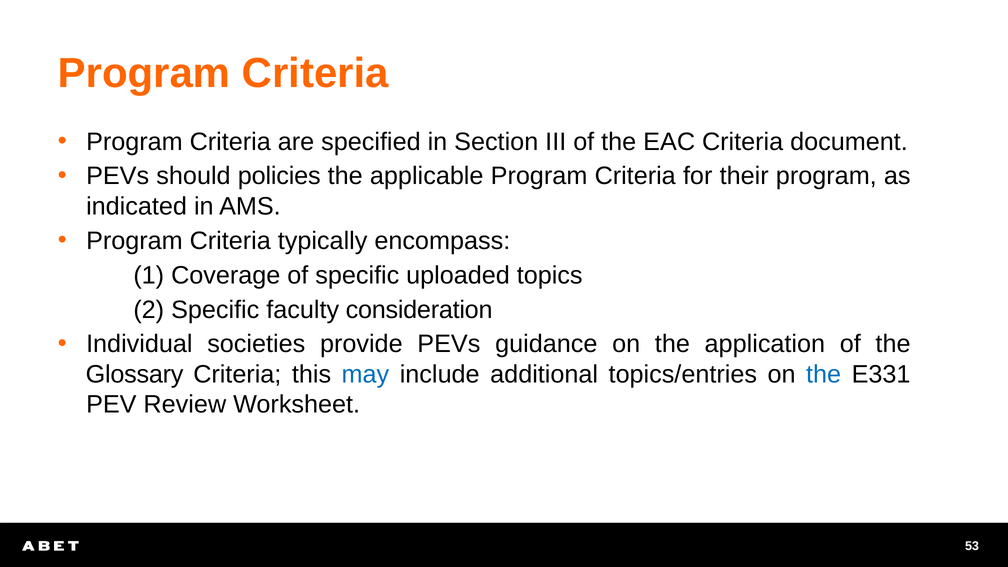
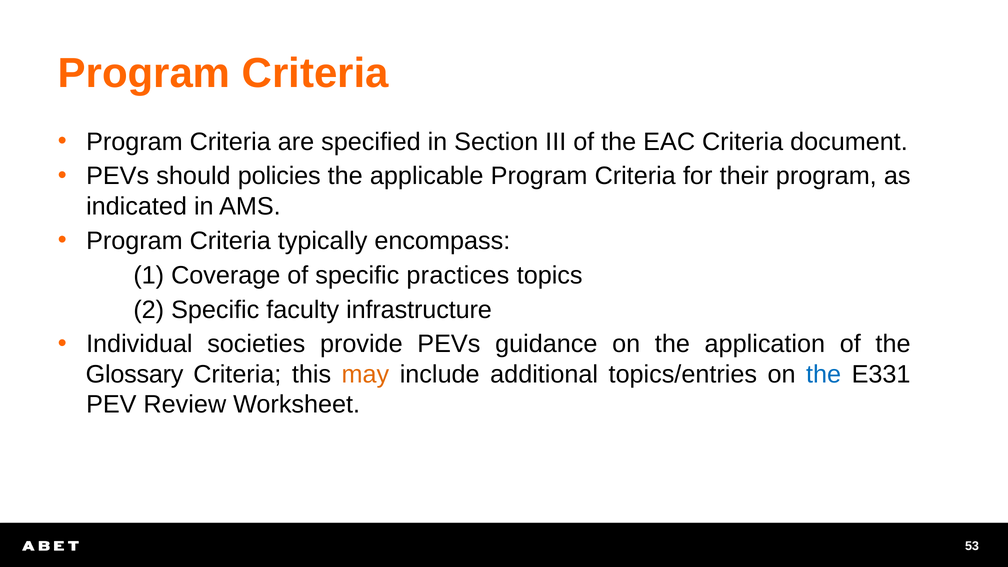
uploaded: uploaded -> practices (458, 275)
consideration: consideration -> infrastructure (419, 310)
may colour: blue -> orange (365, 374)
